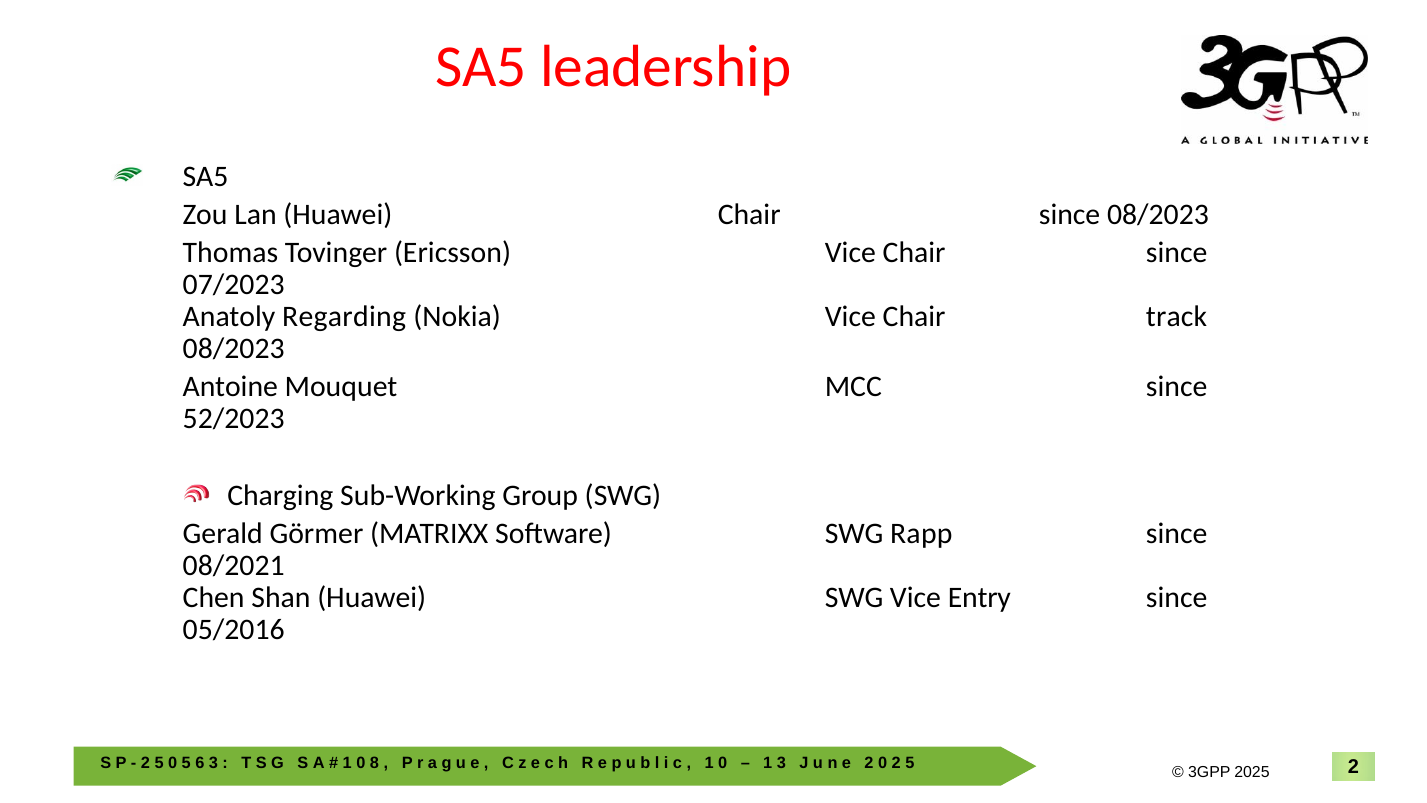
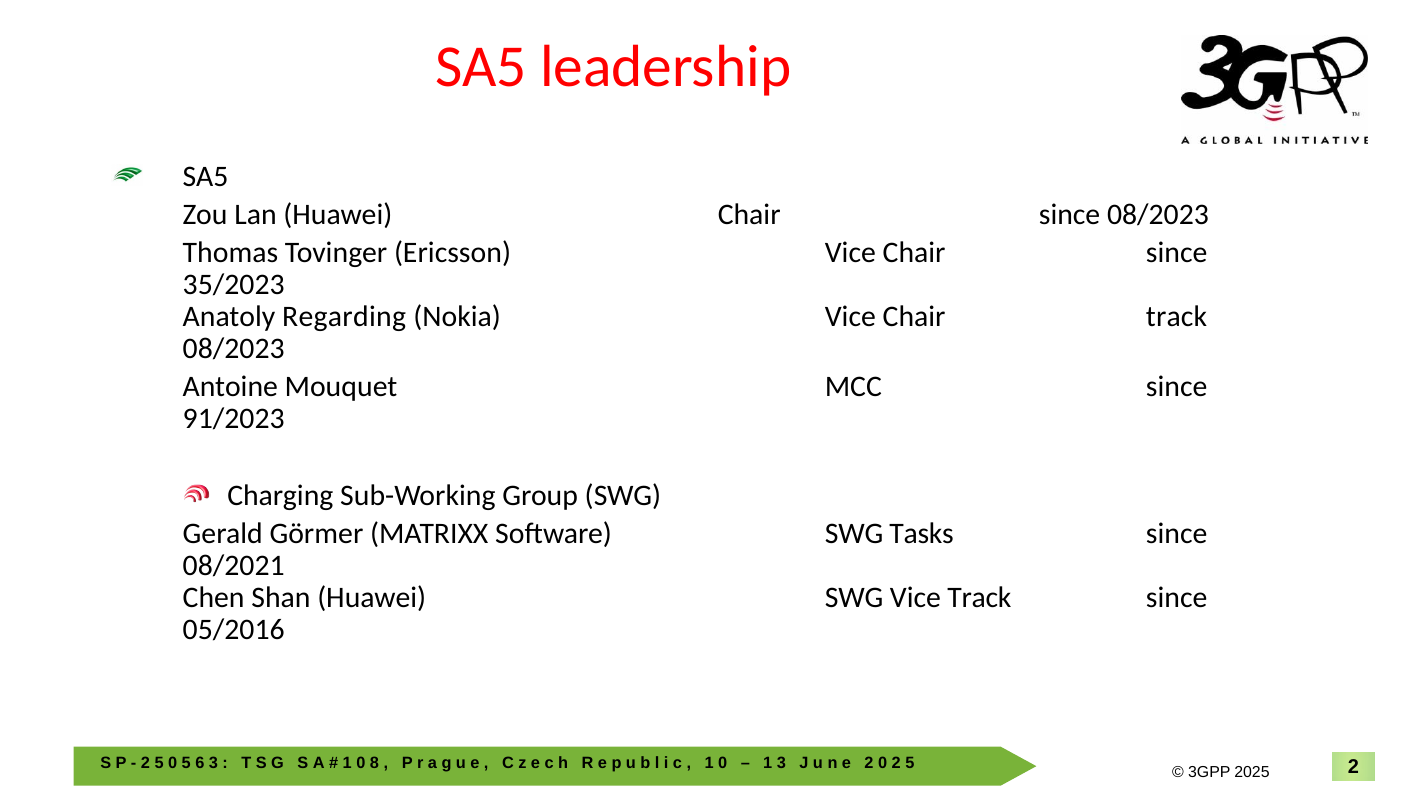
07/2023: 07/2023 -> 35/2023 (234, 285)
52/2023: 52/2023 -> 91/2023 (234, 419)
Rapp: Rapp -> Tasks (922, 533)
Vice Entry: Entry -> Track (979, 597)
